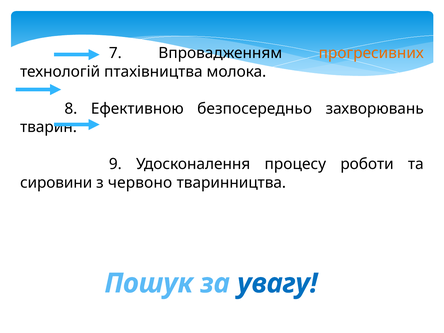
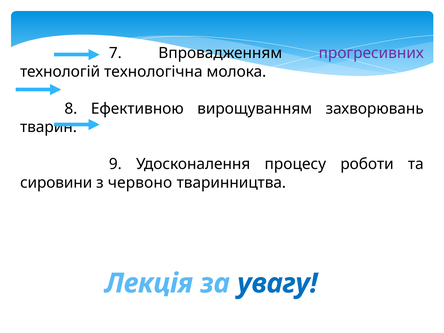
прогресивних colour: orange -> purple (371, 53)
птахівництва: птахівництва -> технологічна (153, 72)
безпосередньо: безпосередньо -> вирощуванням (255, 109)
Пошук: Пошук -> Лекція (149, 283)
